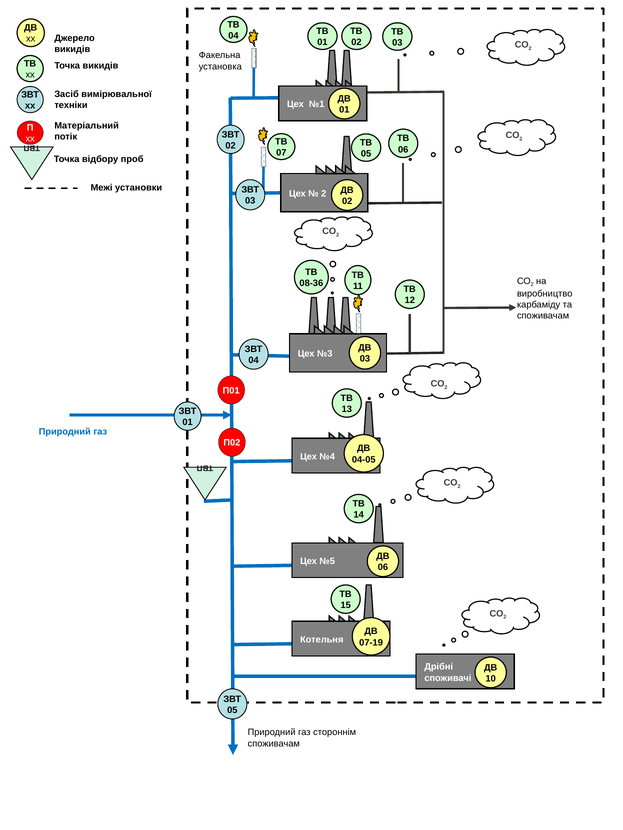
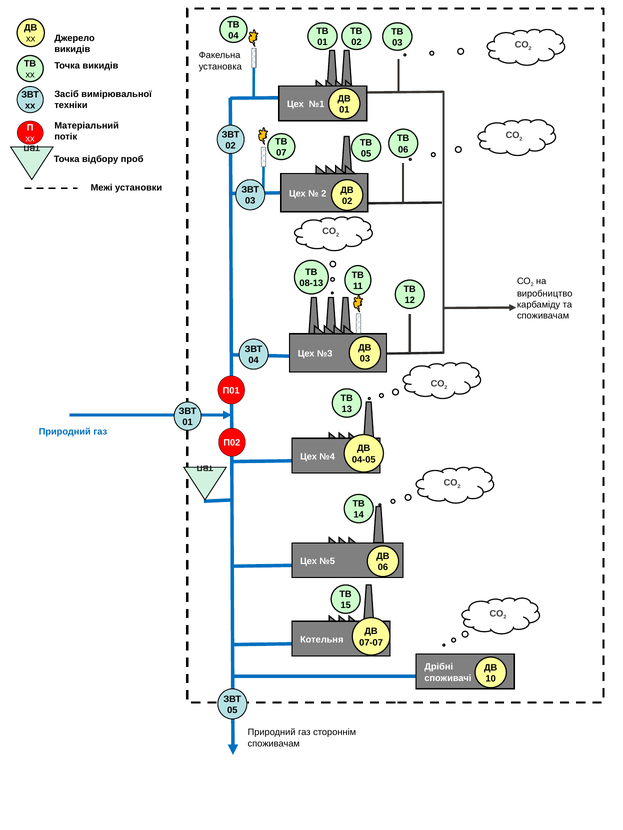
08-36: 08-36 -> 08-13 (311, 284)
07-19: 07-19 -> 07-07 (371, 643)
